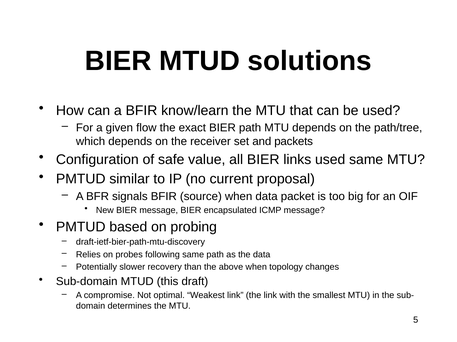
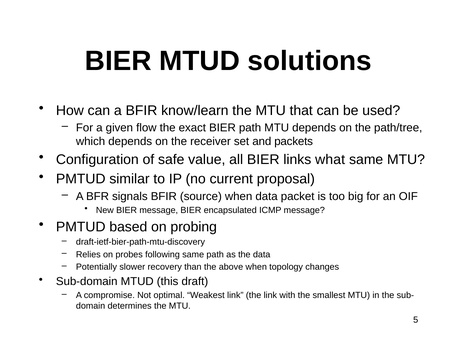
links used: used -> what (330, 160)
